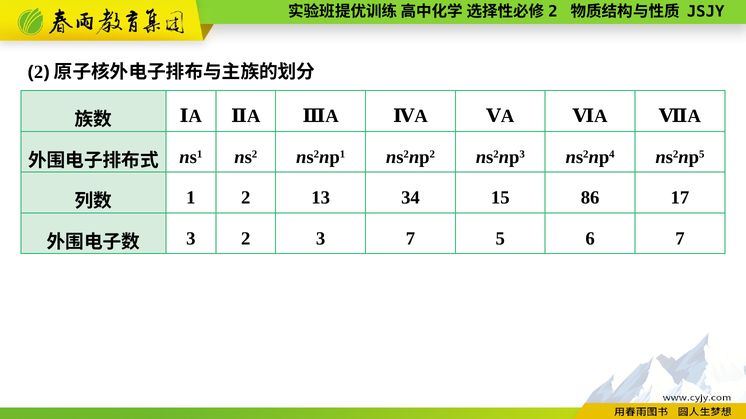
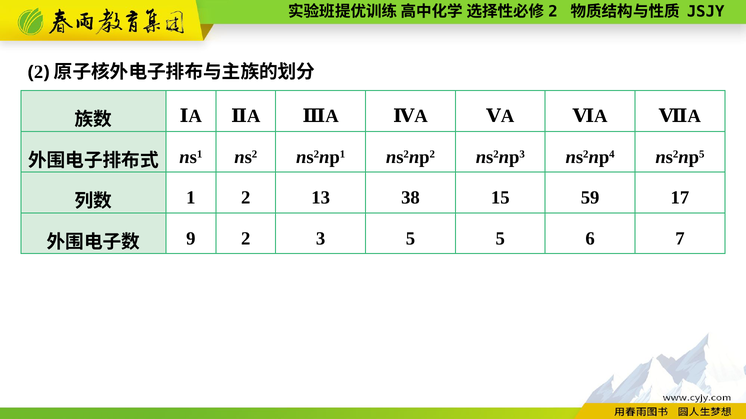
34: 34 -> 38 (410, 198)
86: 86 -> 59 (590, 198)
3: 3 -> 9 (191, 239)
3 7: 7 -> 5 (410, 239)
